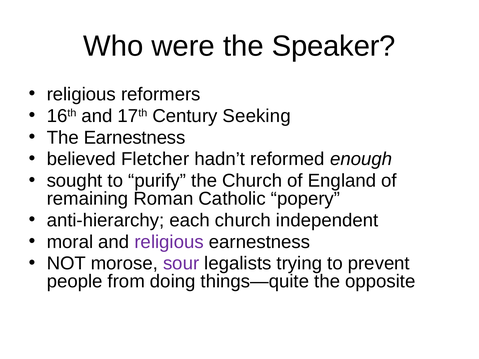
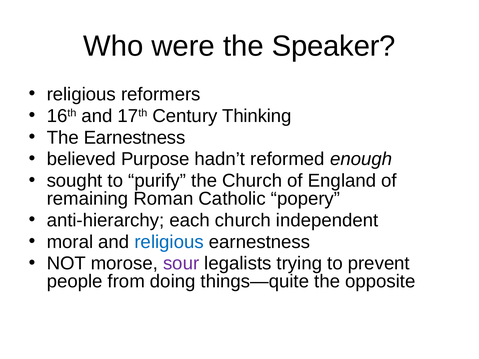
Seeking: Seeking -> Thinking (257, 116)
Fletcher: Fletcher -> Purpose (155, 159)
religious colour: purple -> blue (169, 242)
